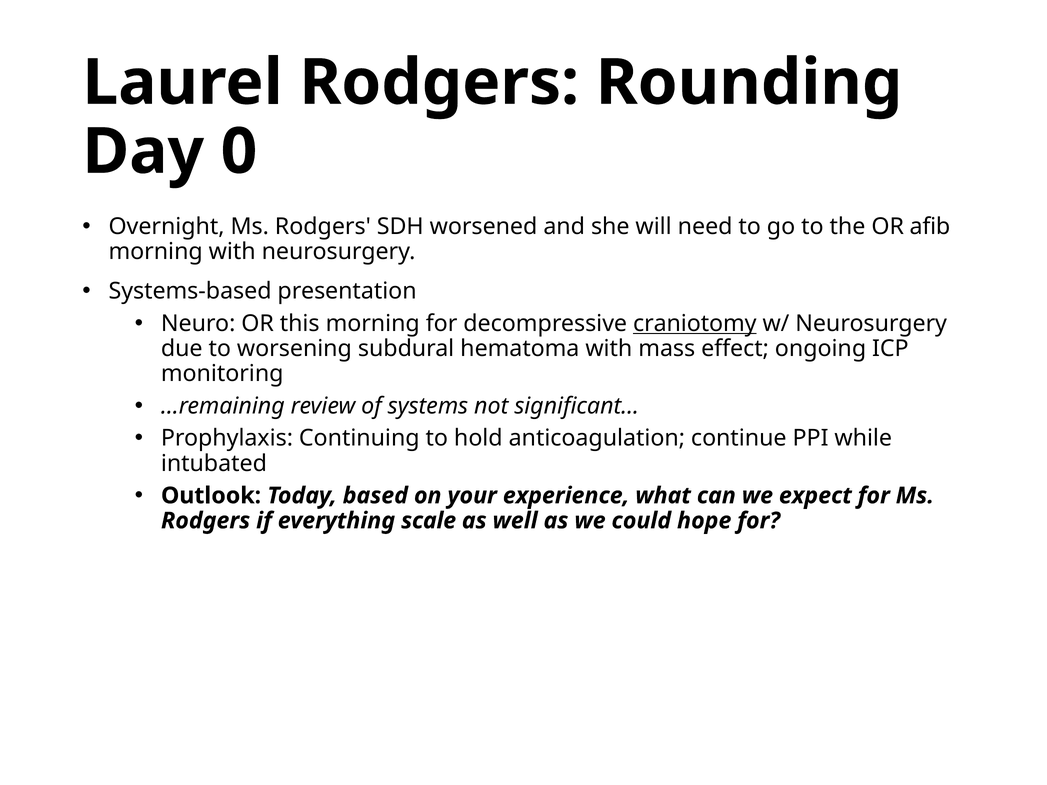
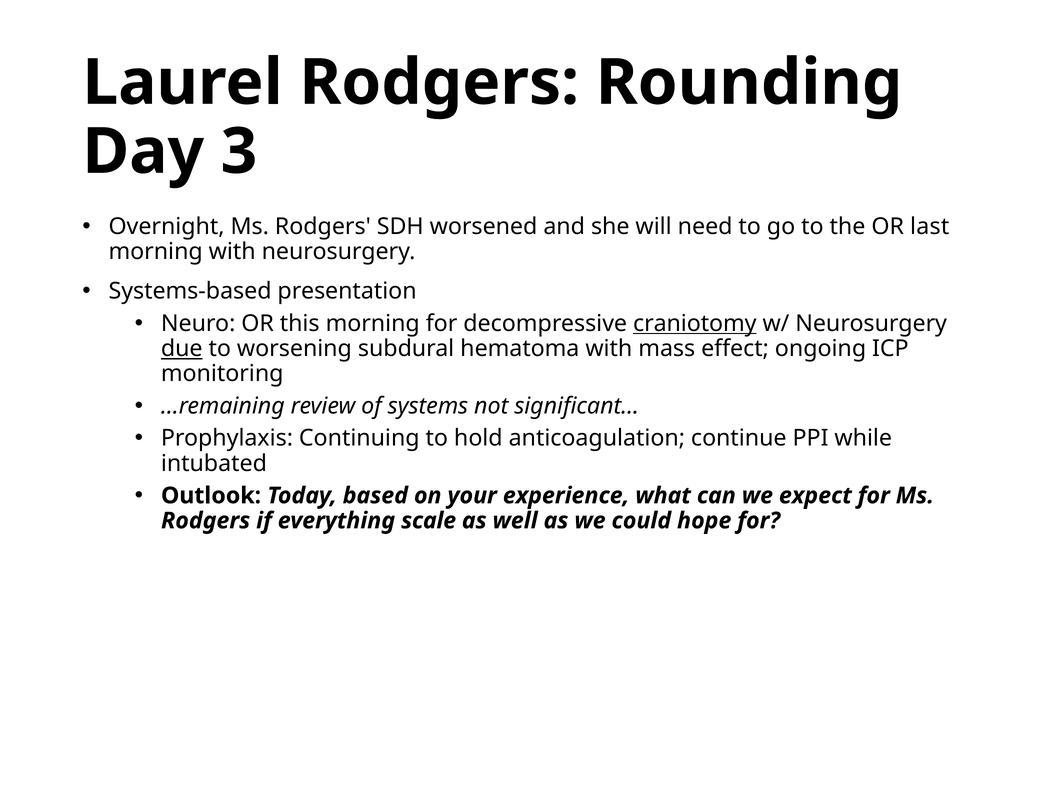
0: 0 -> 3 (239, 152)
afib: afib -> last (930, 227)
due underline: none -> present (182, 349)
